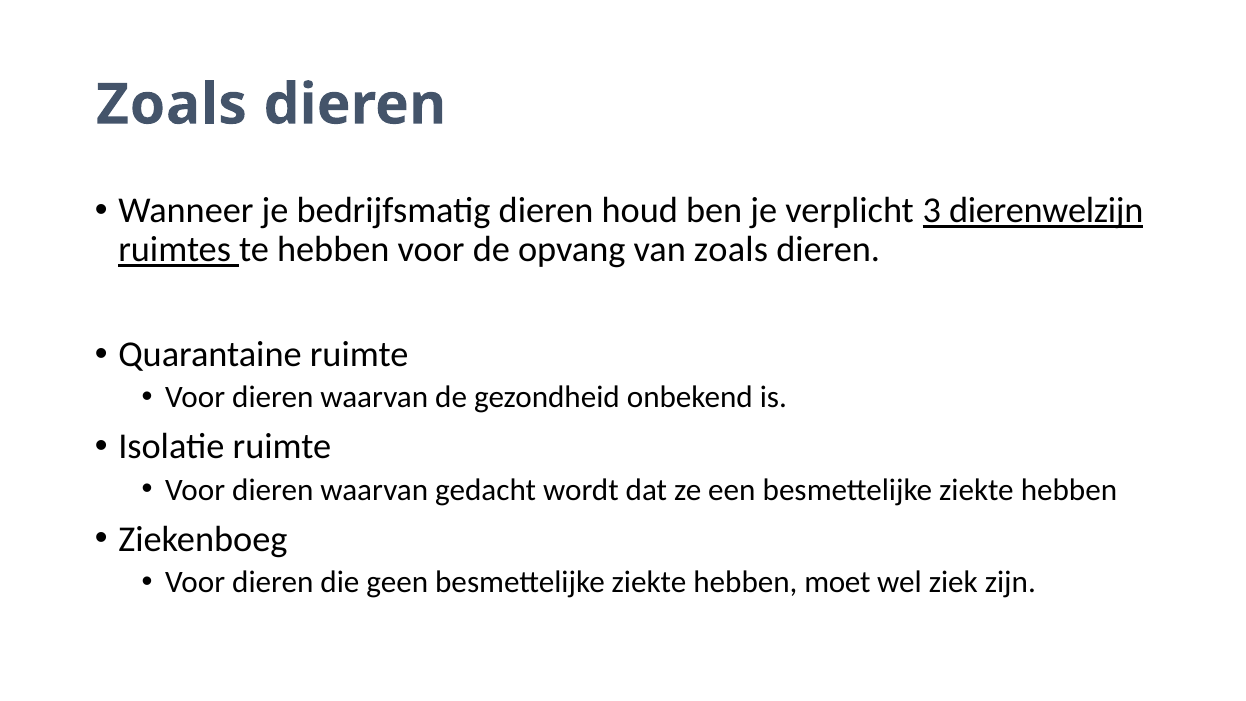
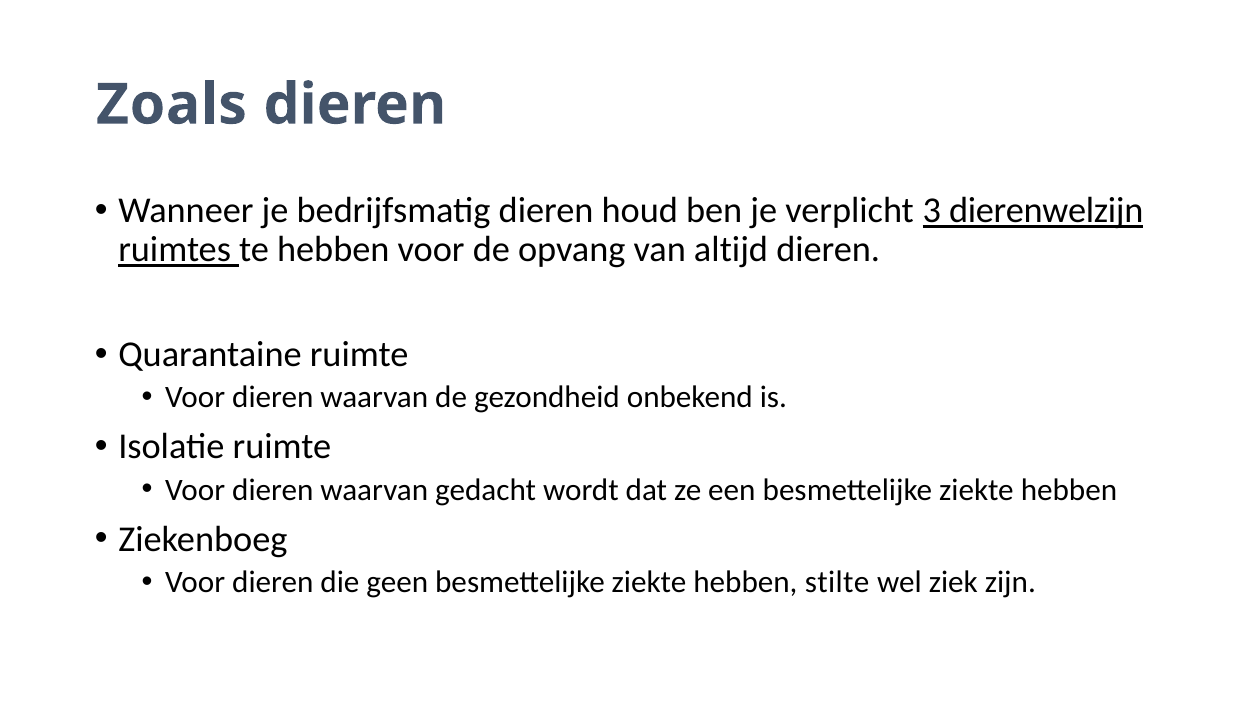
van zoals: zoals -> altijd (731, 250)
moet: moet -> stilte (837, 582)
